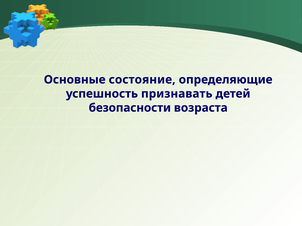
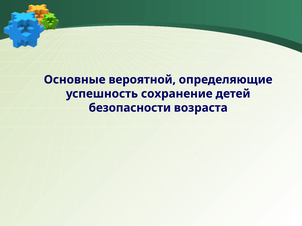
состояние: состояние -> вероятной (142, 80)
признавать: признавать -> сохранение (177, 94)
